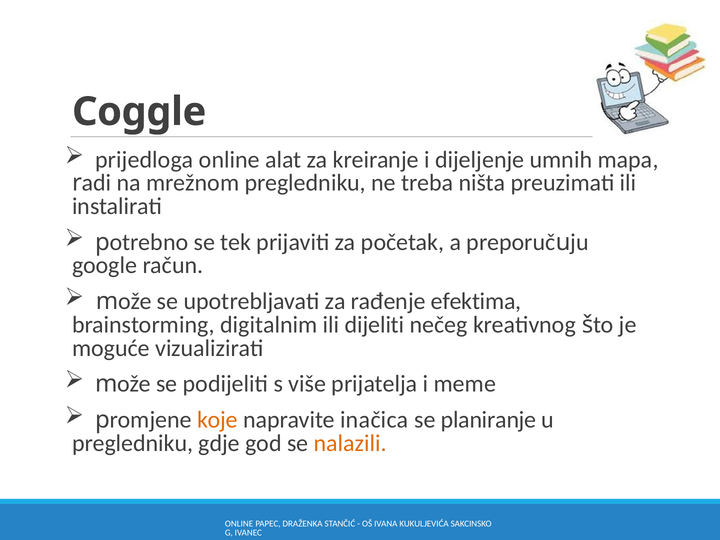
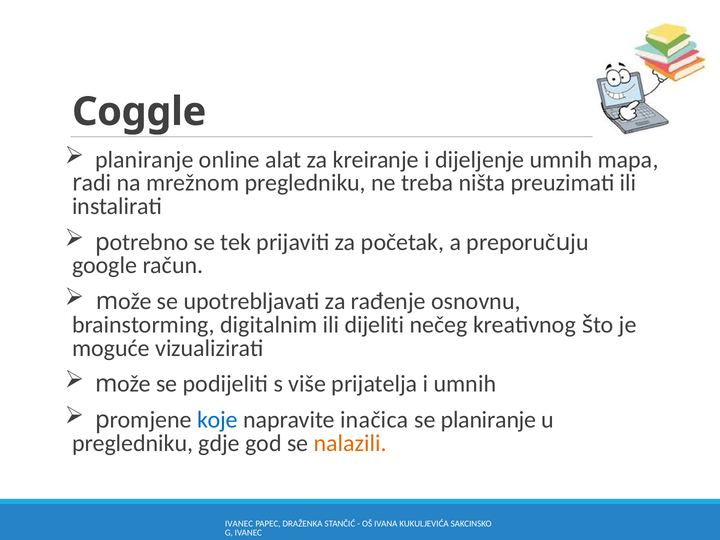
prijedloga: prijedloga -> planiranje (144, 160)
efektima: efektima -> osnovnu (476, 301)
i meme: meme -> umnih (465, 384)
koje colour: orange -> blue (218, 420)
ONLINE: ONLINE -> IVANEC (239, 524)
